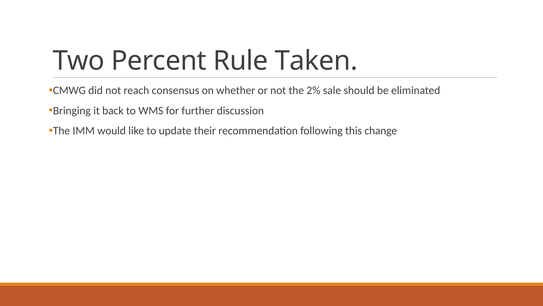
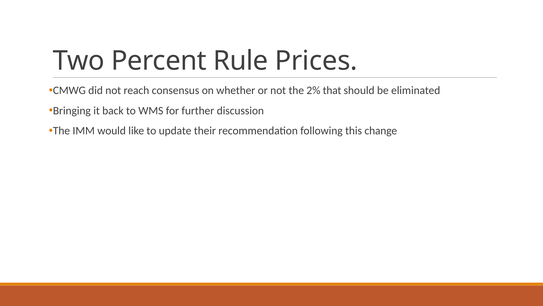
Taken: Taken -> Prices (316, 61)
sale: sale -> that (332, 90)
